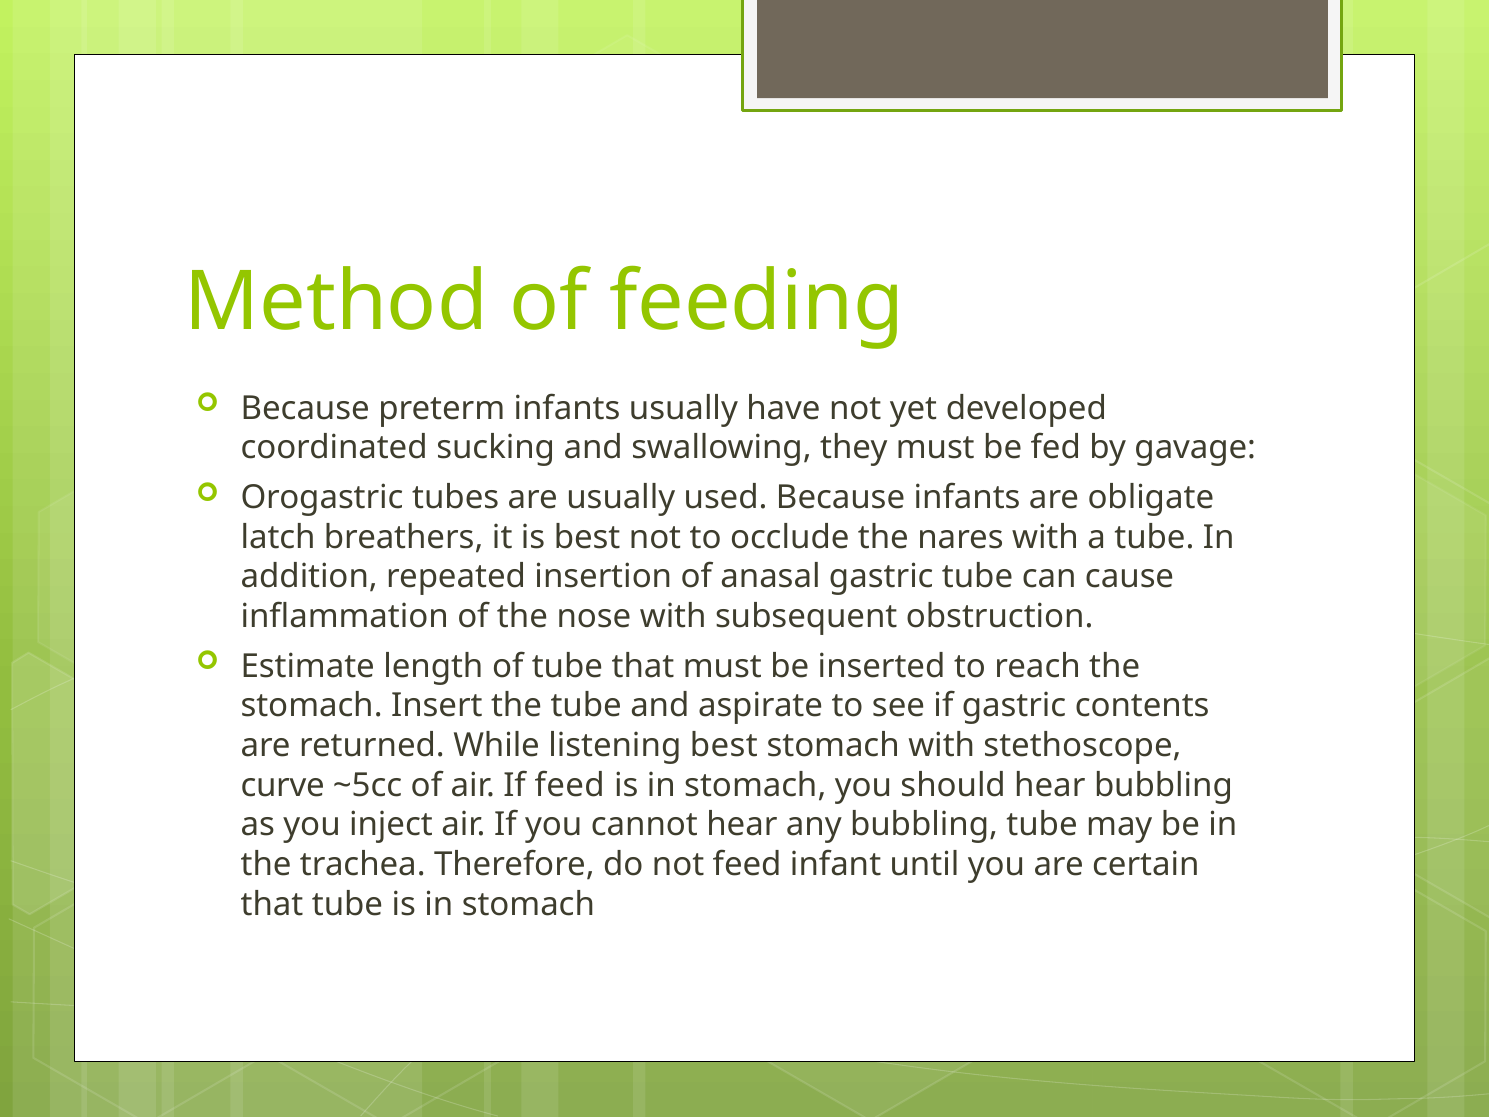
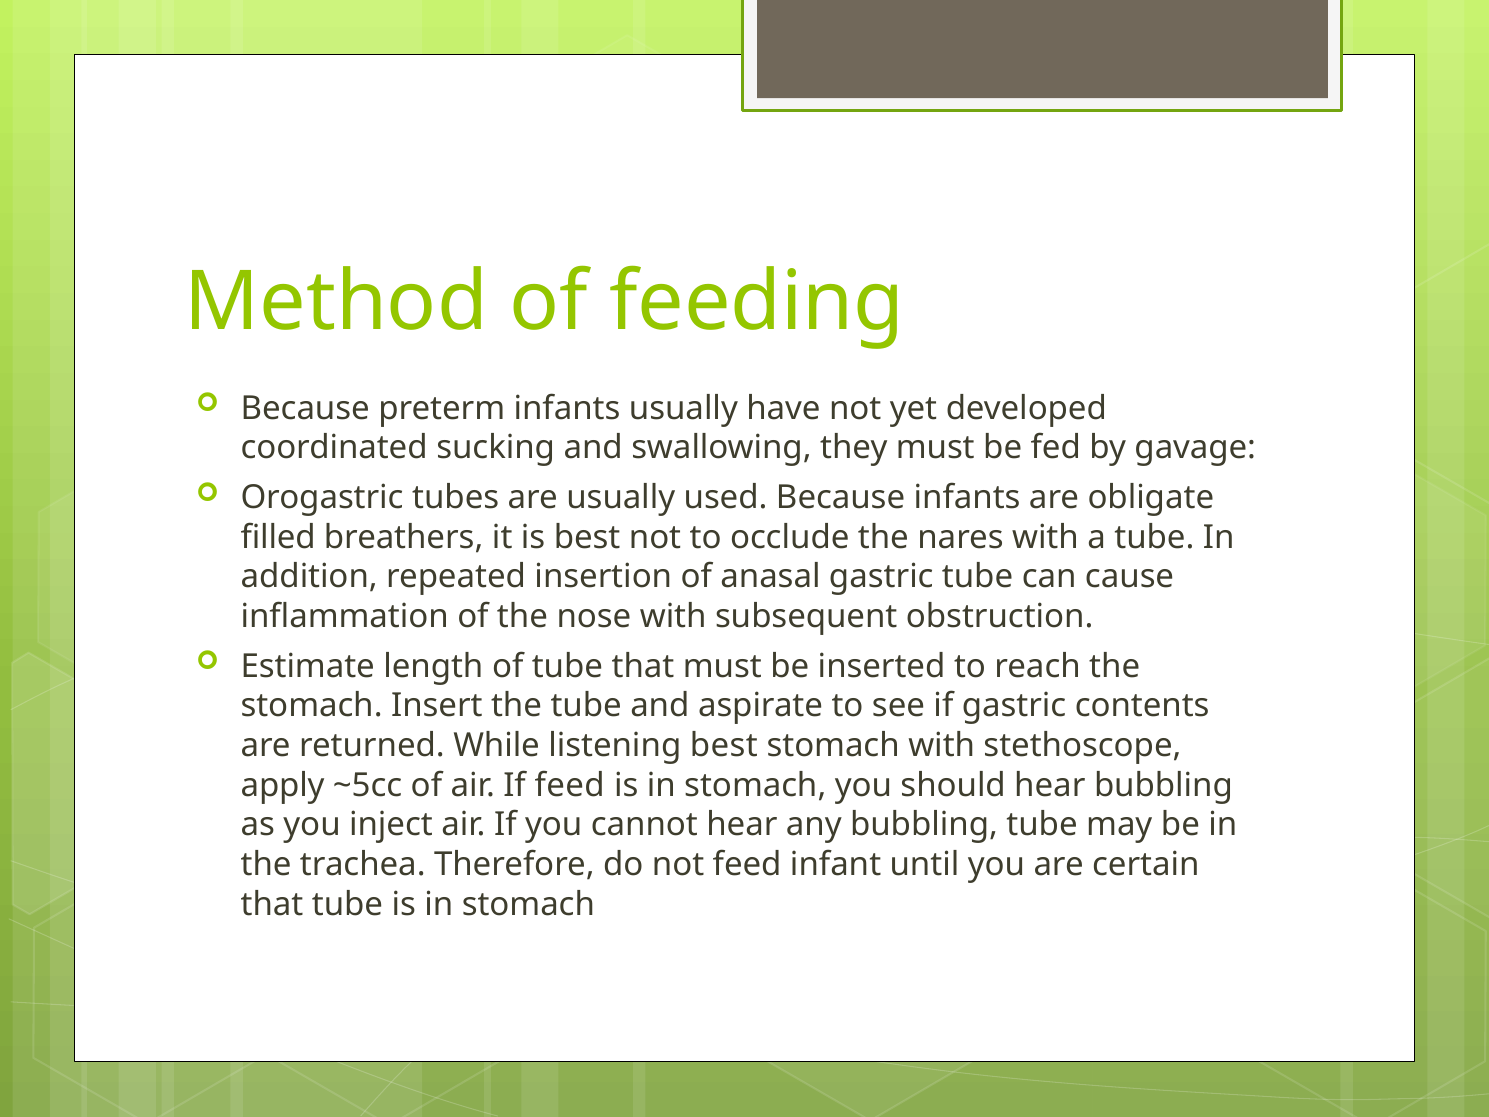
latch: latch -> filled (278, 537)
curve: curve -> apply (283, 785)
